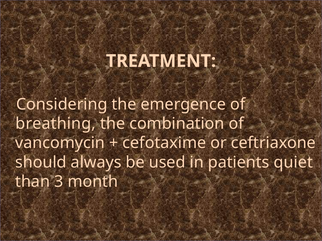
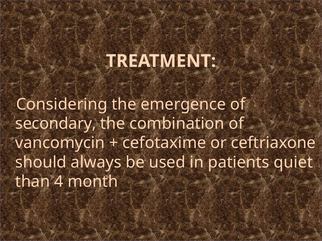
breathing: breathing -> secondary (56, 124)
3: 3 -> 4 (59, 182)
